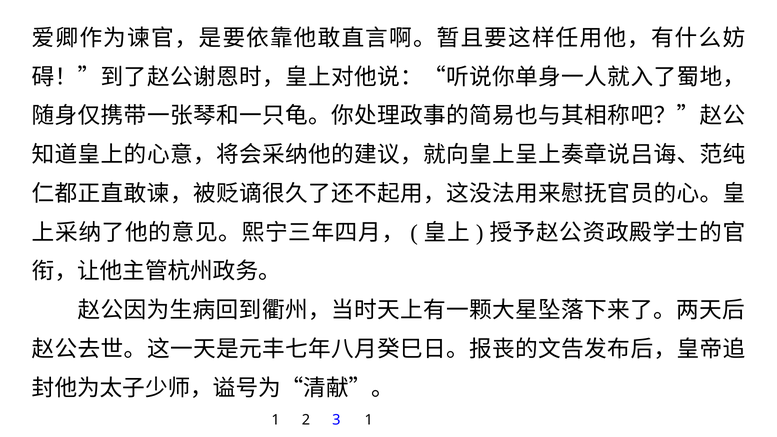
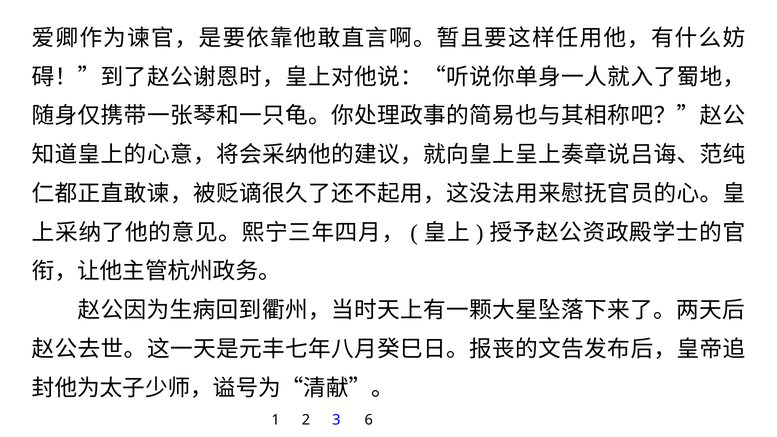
3 1: 1 -> 6 (369, 420)
